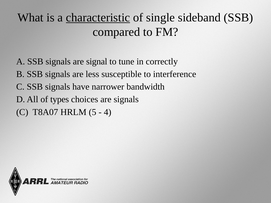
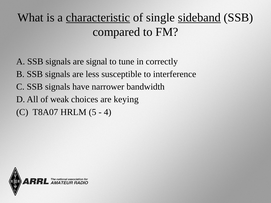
sideband underline: none -> present (199, 18)
types: types -> weak (60, 100)
are signals: signals -> keying (126, 100)
